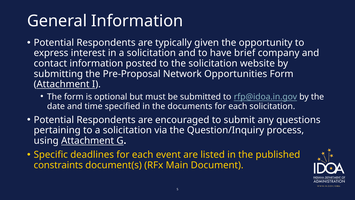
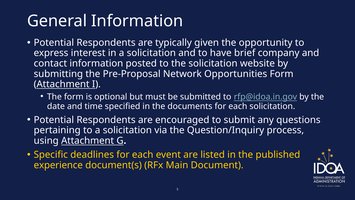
constraints: constraints -> experience (58, 165)
